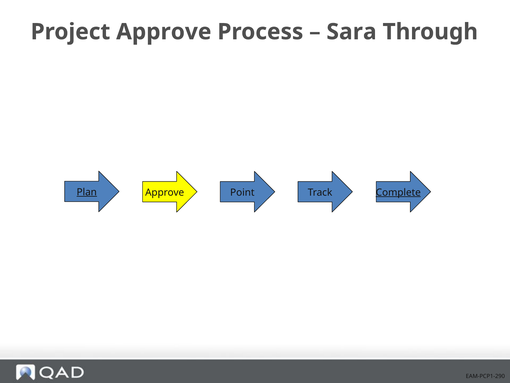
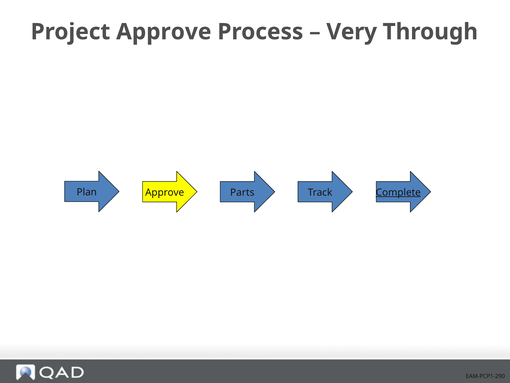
Sara: Sara -> Very (352, 32)
Plan underline: present -> none (87, 192)
Point: Point -> Parts (242, 192)
